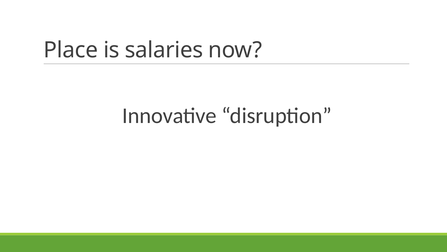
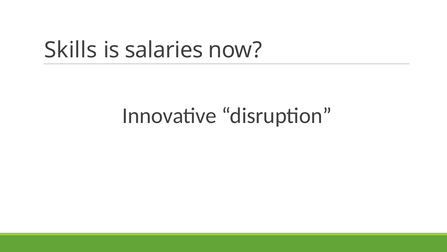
Place: Place -> Skills (71, 50)
